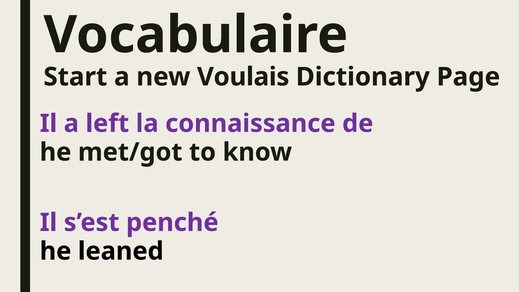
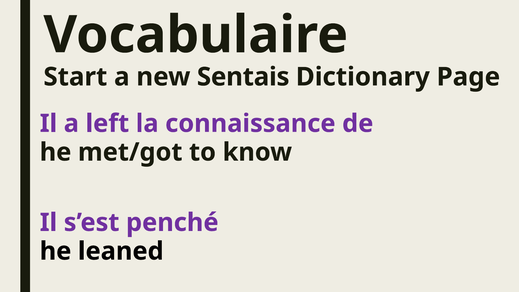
Voulais: Voulais -> Sentais (243, 77)
